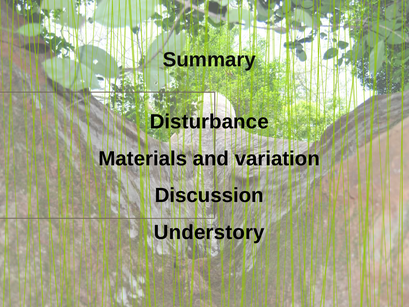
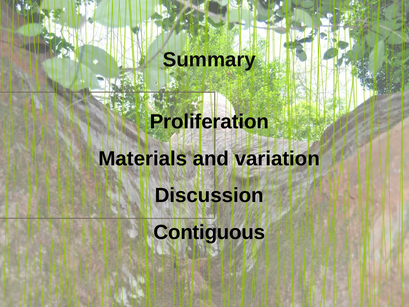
Disturbance: Disturbance -> Proliferation (209, 122)
Understory: Understory -> Contiguous (209, 232)
